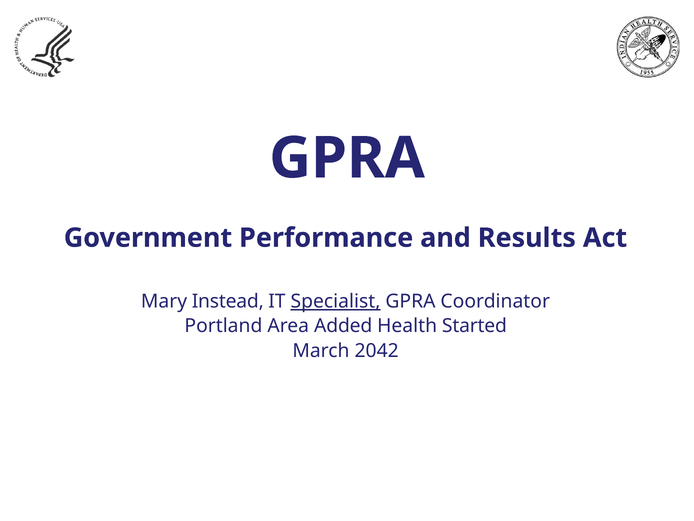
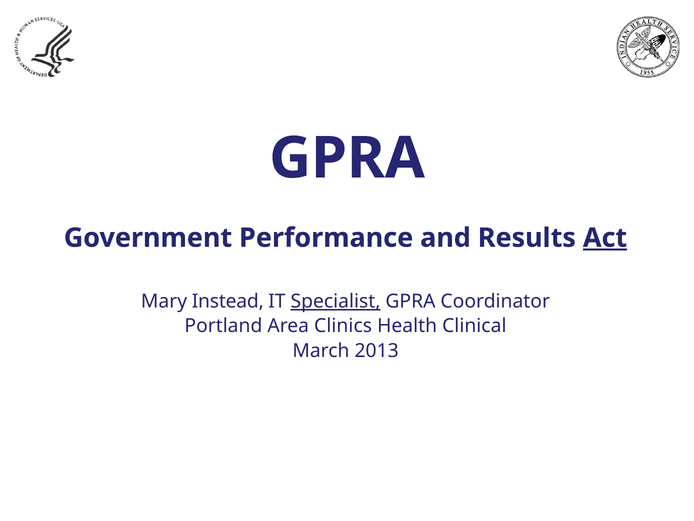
Act underline: none -> present (605, 238)
Added: Added -> Clinics (343, 326)
Started: Started -> Clinical (474, 326)
2042: 2042 -> 2013 (377, 350)
